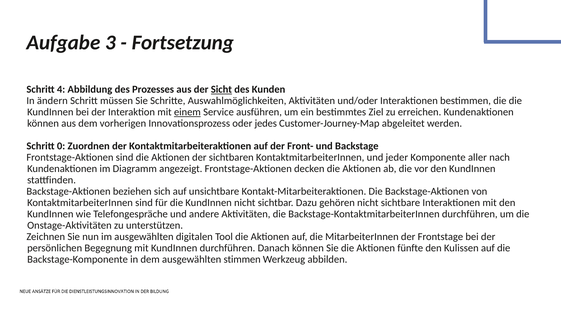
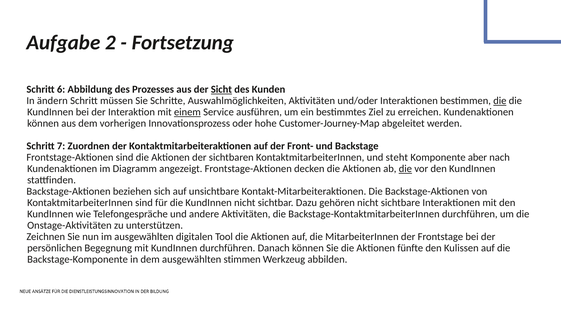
3: 3 -> 2 (110, 43)
4: 4 -> 6 (61, 90)
die underline: none -> present (500, 101)
jedes: jedes -> hohe (266, 124)
0: 0 -> 7 (61, 146)
jeder: jeder -> steht (397, 158)
aller: aller -> aber (478, 158)
die underline: none -> present (405, 169)
